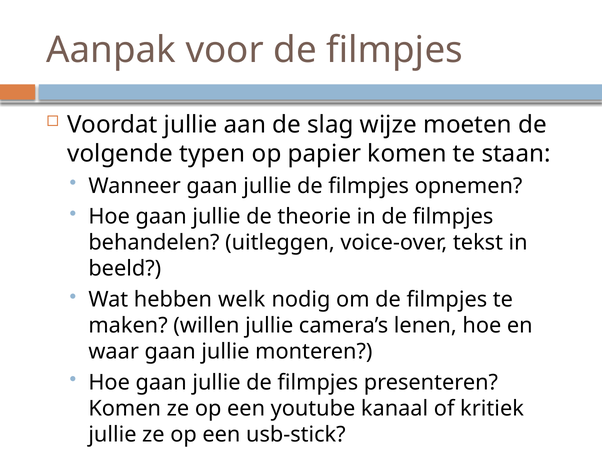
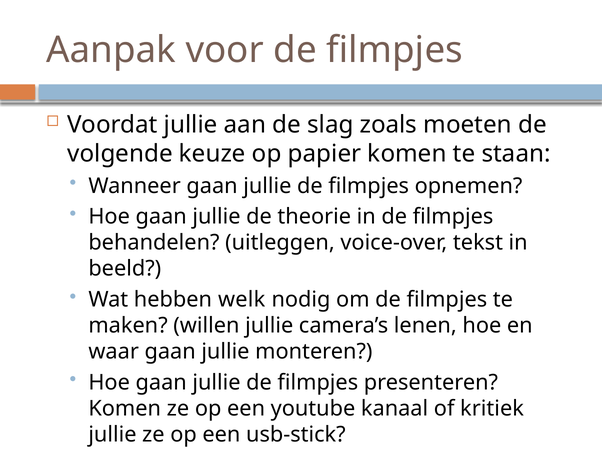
wijze: wijze -> zoals (388, 125)
typen: typen -> keuze (212, 154)
